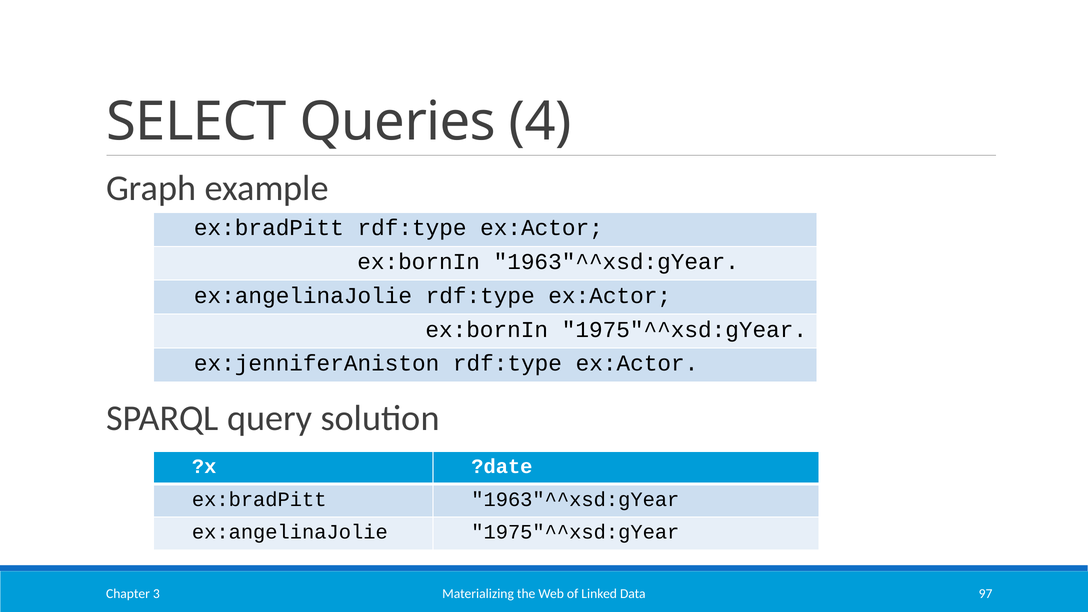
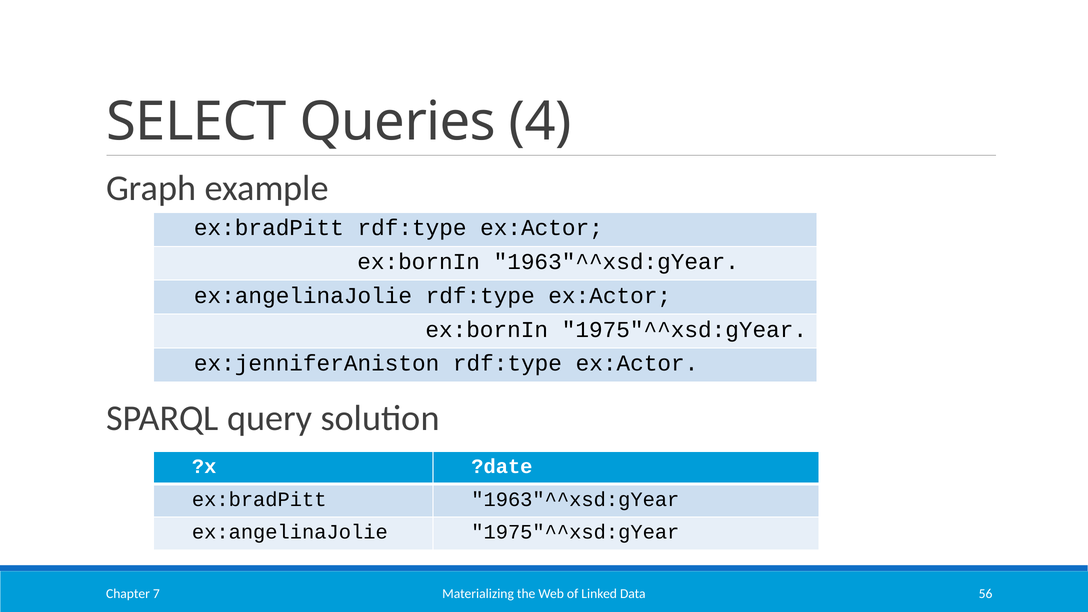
97: 97 -> 56 (986, 594)
3: 3 -> 7 (156, 594)
